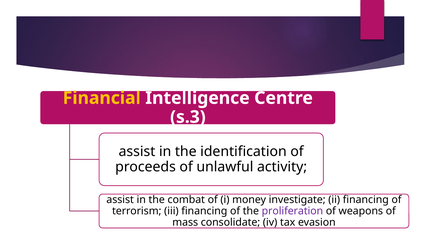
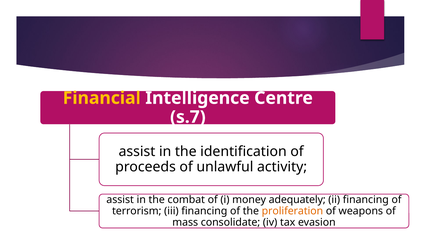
s.3: s.3 -> s.7 (188, 117)
investigate: investigate -> adequately (297, 199)
proliferation colour: purple -> orange (292, 211)
